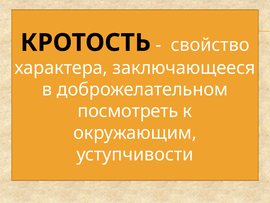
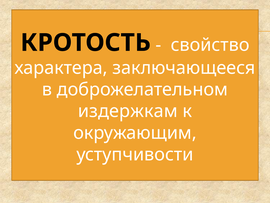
посмотреть: посмотреть -> издержкам (128, 111)
